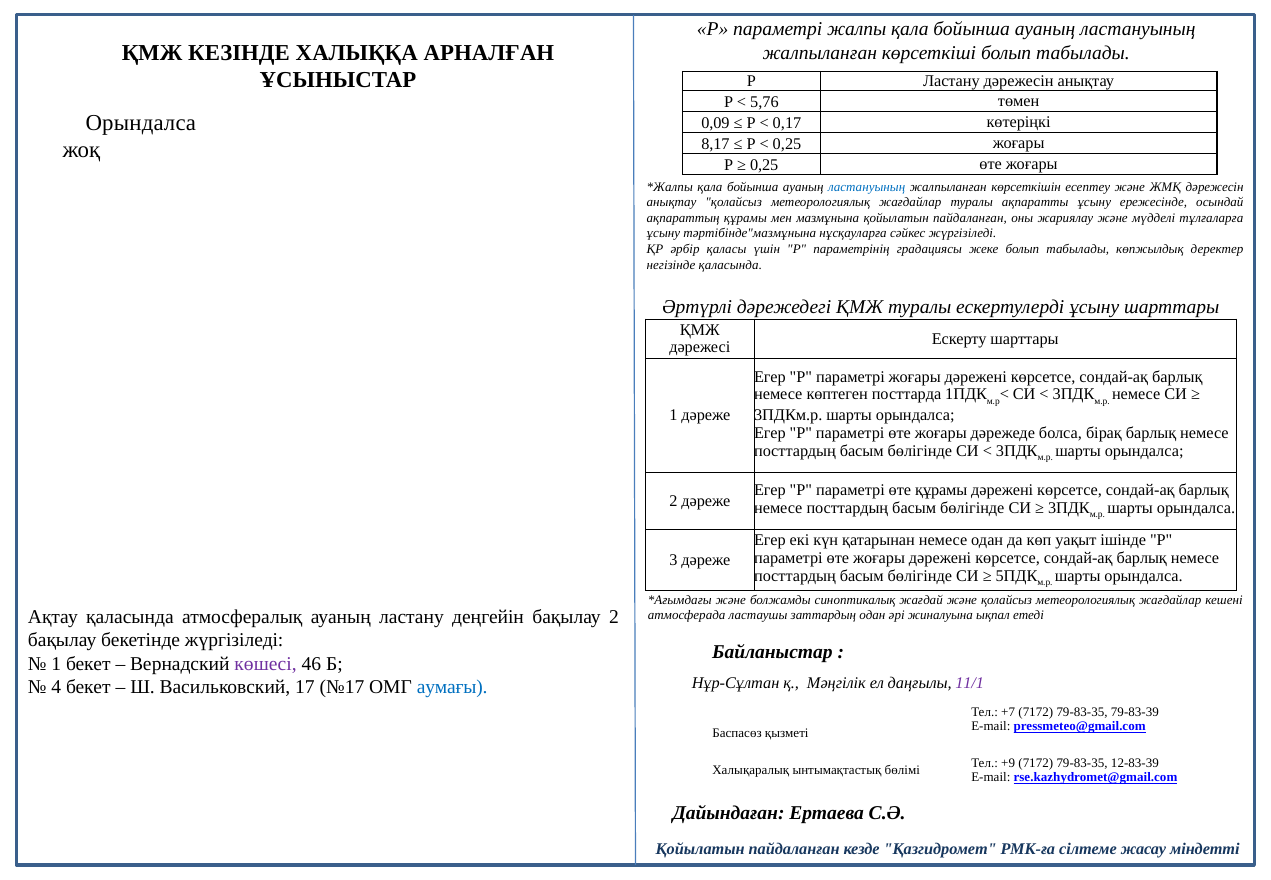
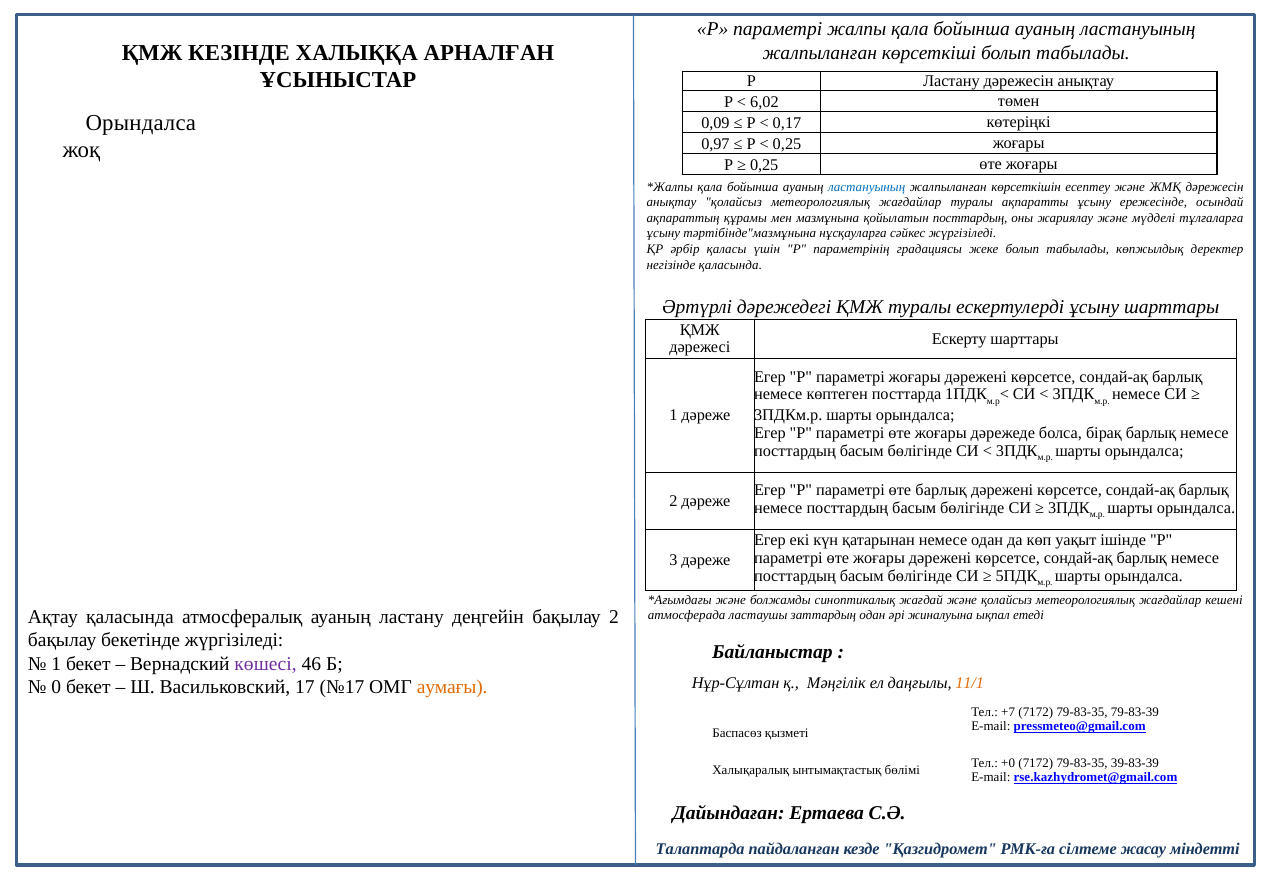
5,76: 5,76 -> 6,02 (764, 102)
8,17: 8,17 -> 0,97 (715, 144)
мазмұнына қойылатын пайдаланған: пайдаланған -> посттардың (970, 218)
өте құрамы: құрамы -> барлық (941, 490)
11/1 colour: purple -> orange (970, 683)
4: 4 -> 0 (56, 687)
аумағы colour: blue -> orange (452, 687)
+9: +9 -> +0 (1008, 763)
12-83-39: 12-83-39 -> 39-83-39 (1135, 763)
Қойылатын: Қойылатын -> Талаптарда (700, 849)
